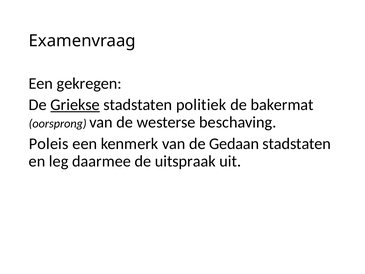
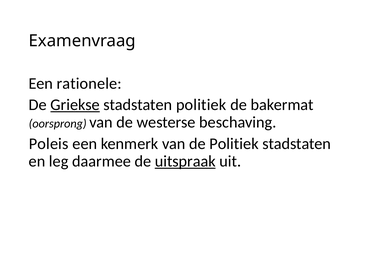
gekregen: gekregen -> rationele (89, 83)
de Gedaan: Gedaan -> Politiek (234, 144)
uitspraak underline: none -> present (185, 161)
